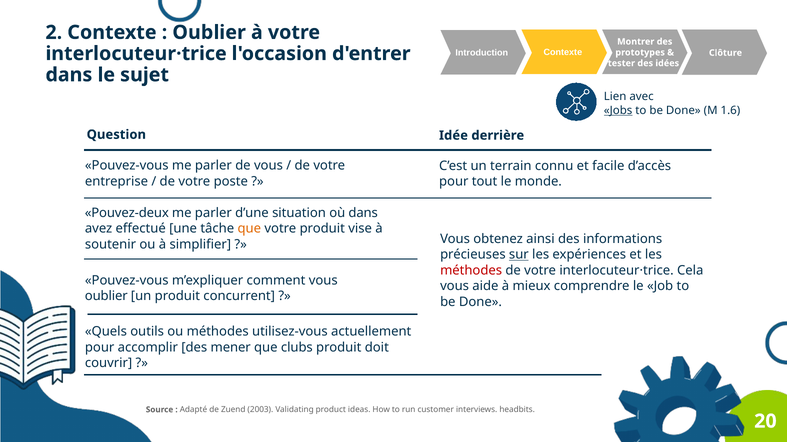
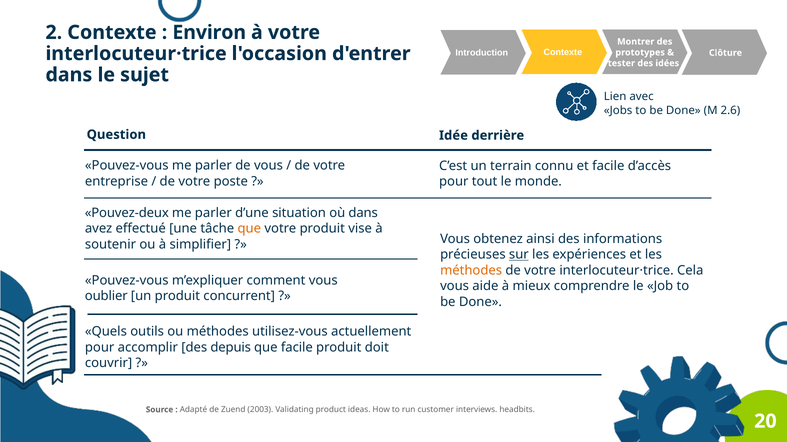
Oublier: Oublier -> Environ (209, 32)
Jobs underline: present -> none (618, 110)
1.6: 1.6 -> 2.6 (730, 110)
méthodes colour: red -> orange (471, 271)
mener: mener -> depuis (231, 348)
que clubs: clubs -> facile (297, 348)
